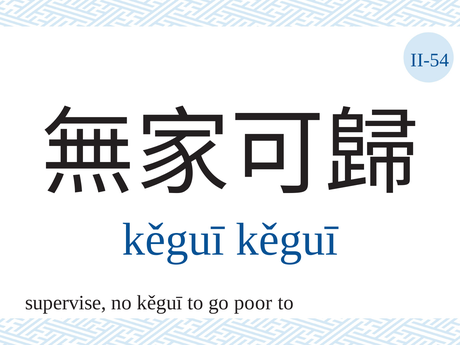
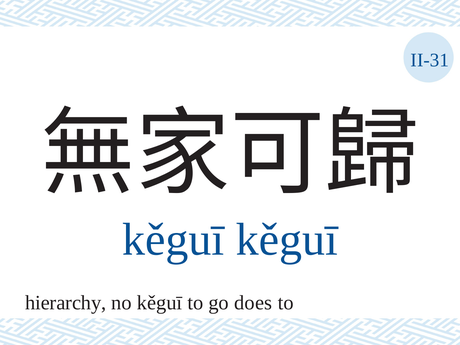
II-54: II-54 -> II-31 (430, 60)
supervise: supervise -> hierarchy (66, 303)
poor: poor -> does (253, 303)
